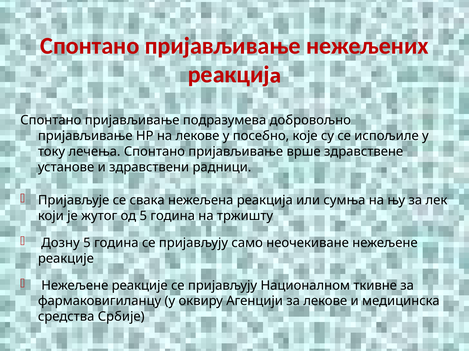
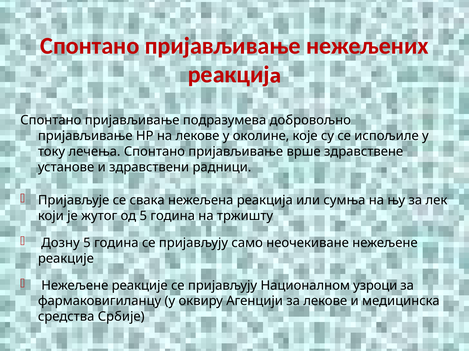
посебно: посебно -> околине (261, 136)
ткивне: ткивне -> узроци (375, 286)
